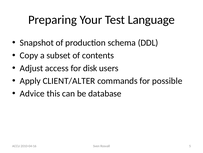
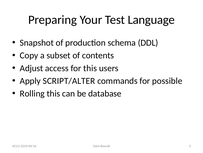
for disk: disk -> this (90, 68)
CLIENT/ALTER: CLIENT/ALTER -> SCRIPT/ALTER (69, 80)
Advice: Advice -> Rolling (32, 93)
